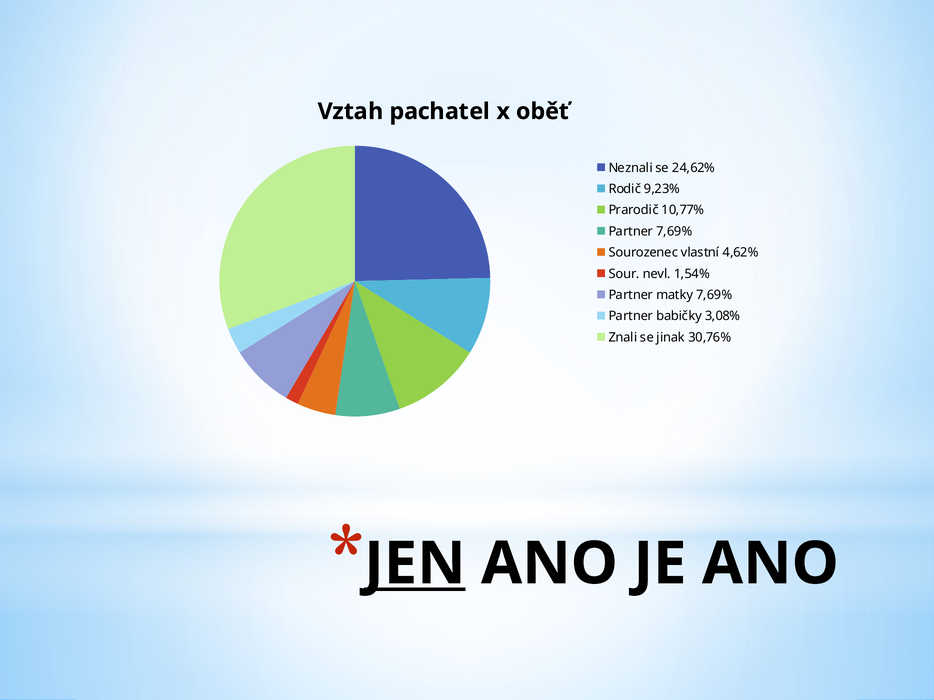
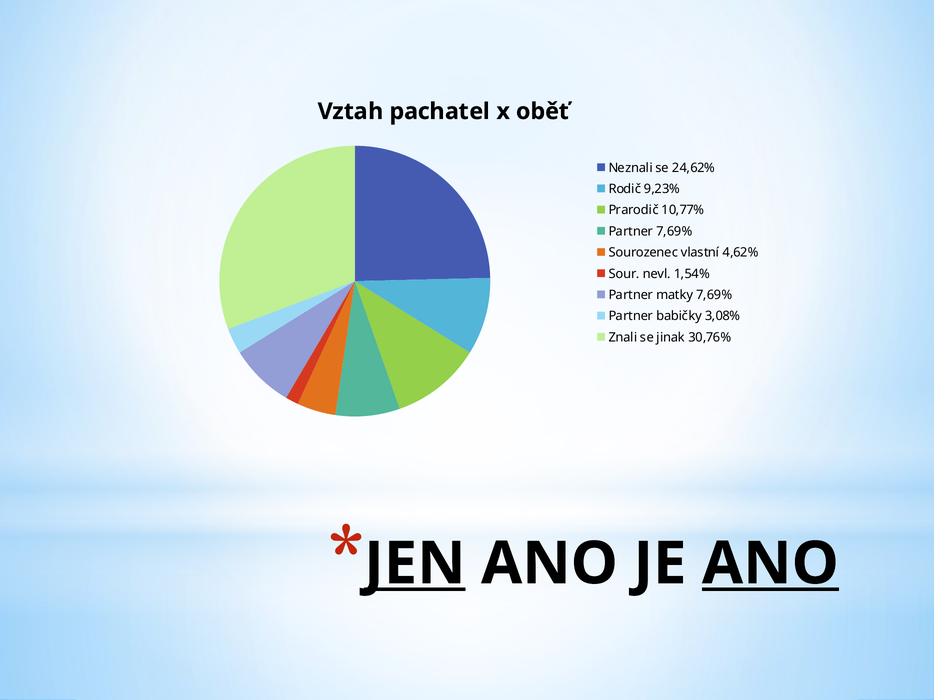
ANO underline: none -> present (770, 564)
